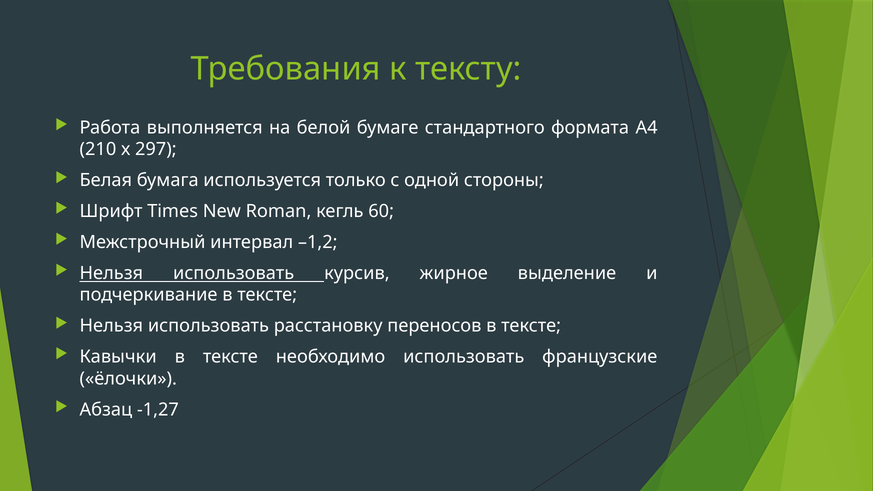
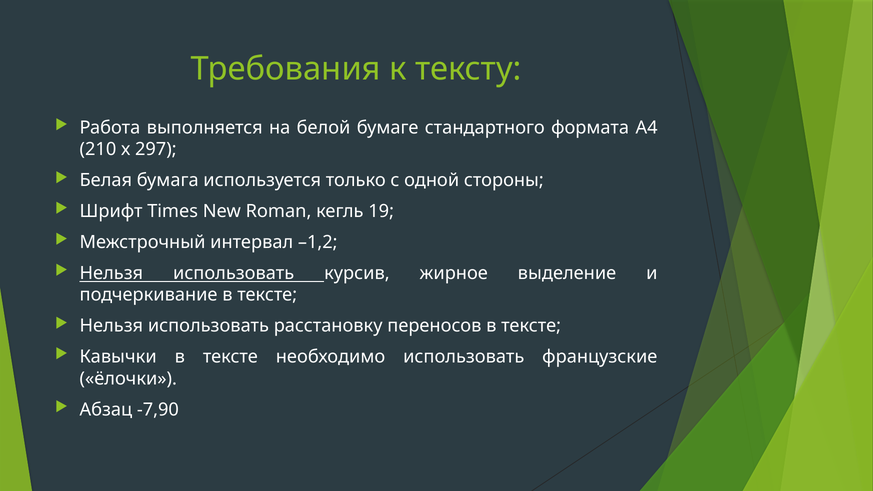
60: 60 -> 19 (381, 211)
-1,27: -1,27 -> -7,90 (158, 410)
